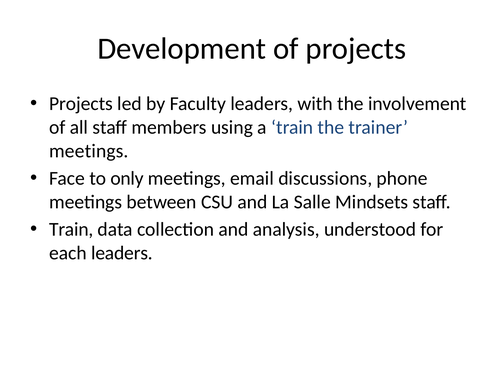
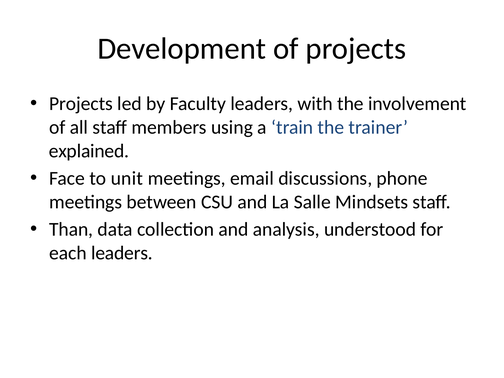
meetings: meetings -> explained (89, 151)
only: only -> unit (127, 178)
Train: Train -> Than (71, 229)
